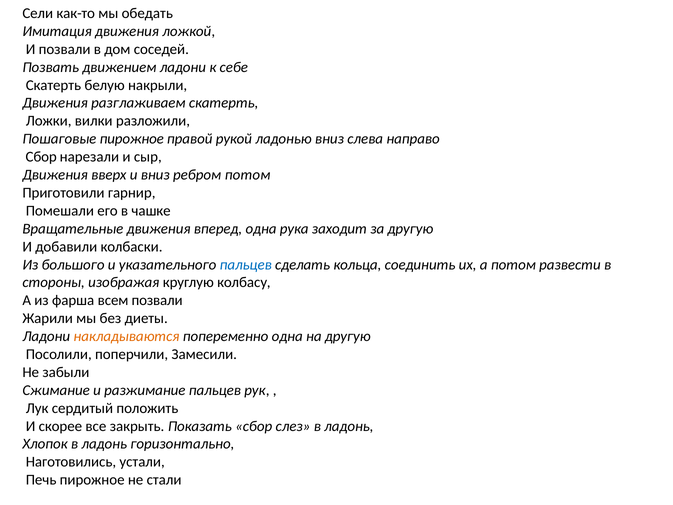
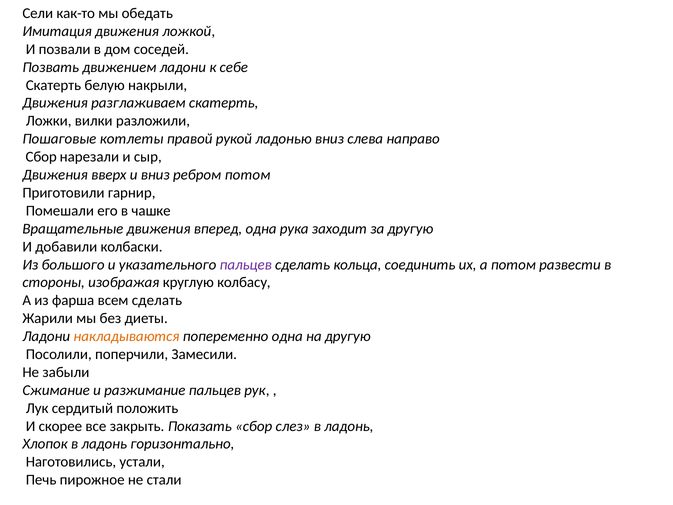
Пошаговые пирожное: пирожное -> котлеты (132, 139)
пальцев colour: blue -> purple (246, 264)
всем позвали: позвали -> сделать (157, 300)
